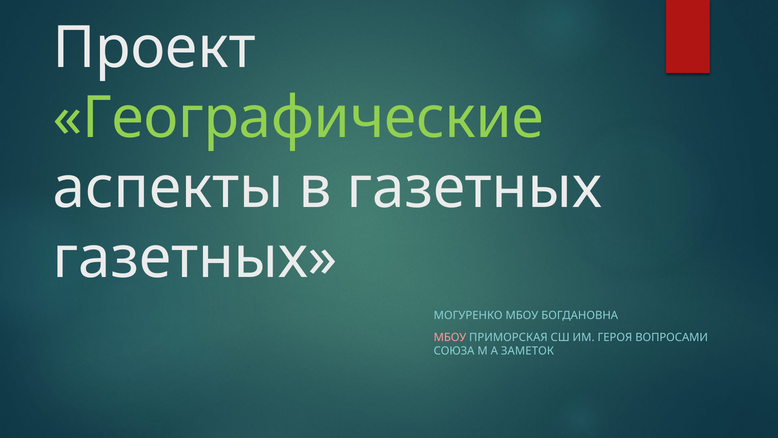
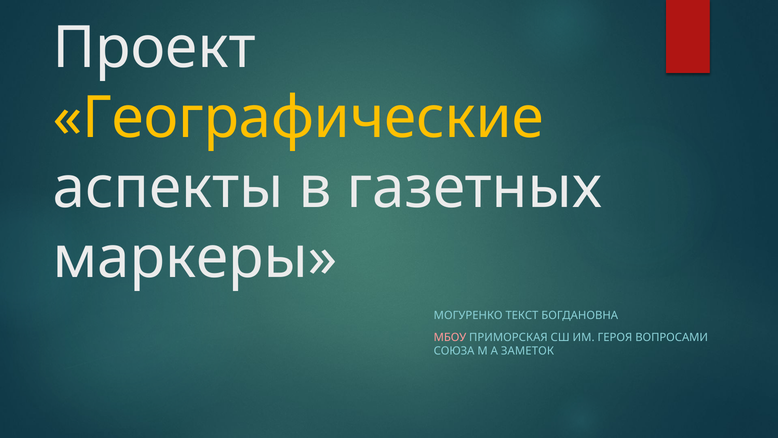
Географические colour: light green -> yellow (298, 118)
газетных: газетных -> маркеры (195, 258)
МОГУРЕНКО МБОУ: МБОУ -> ТЕКСТ (522, 315)
